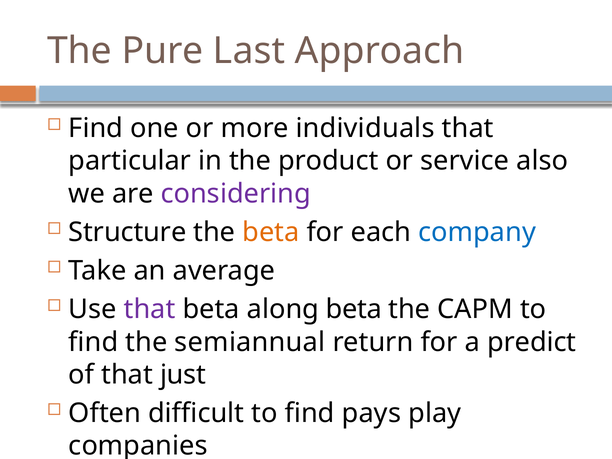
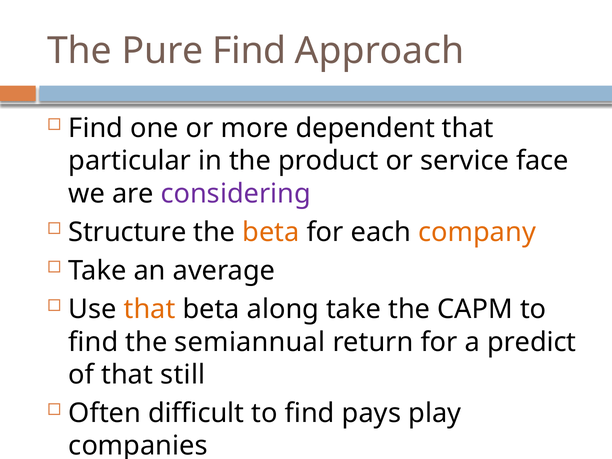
Pure Last: Last -> Find (249, 51)
individuals: individuals -> dependent (365, 128)
also: also -> face (542, 161)
company colour: blue -> orange (477, 232)
that colour: purple -> orange (150, 309)
along beta: beta -> take (354, 309)
just: just -> still (183, 375)
